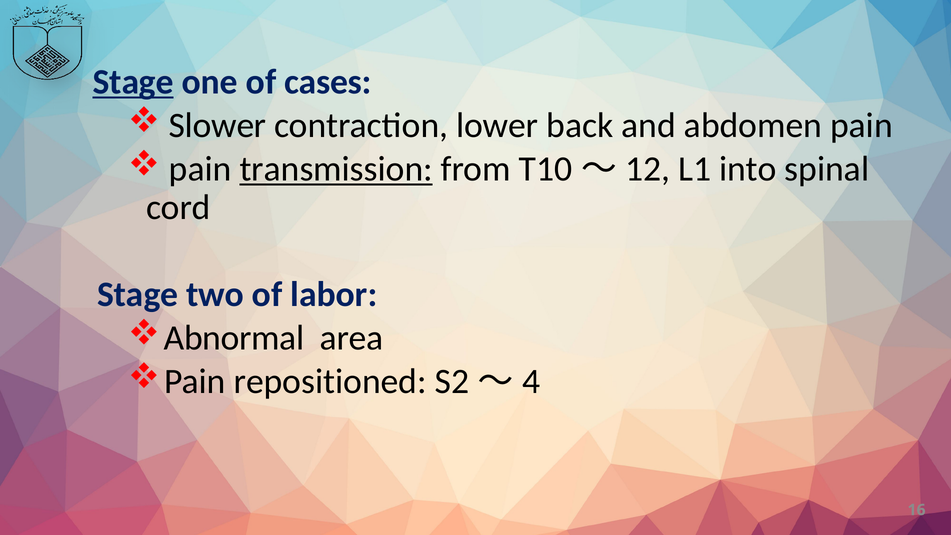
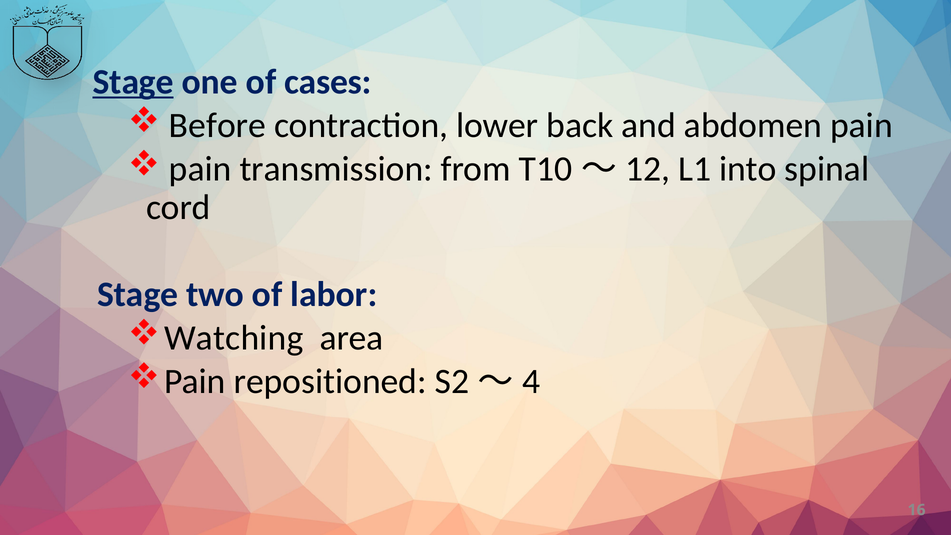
Slower: Slower -> Before (217, 126)
transmission underline: present -> none (336, 169)
Abnormal: Abnormal -> Watching (234, 338)
